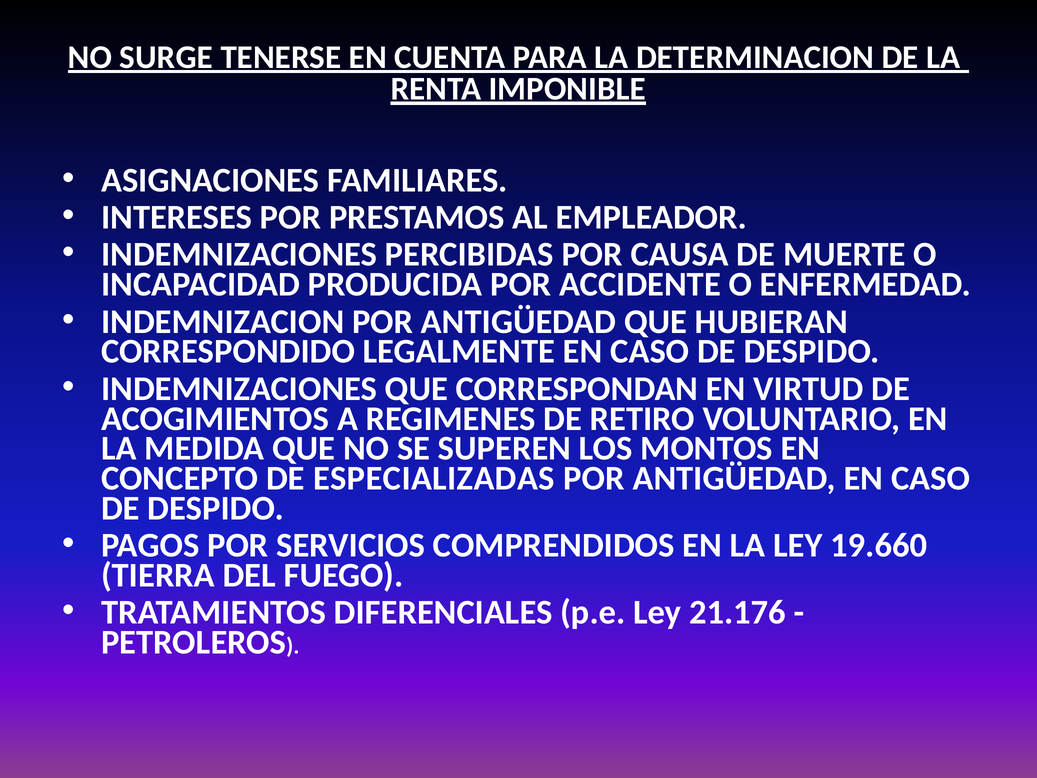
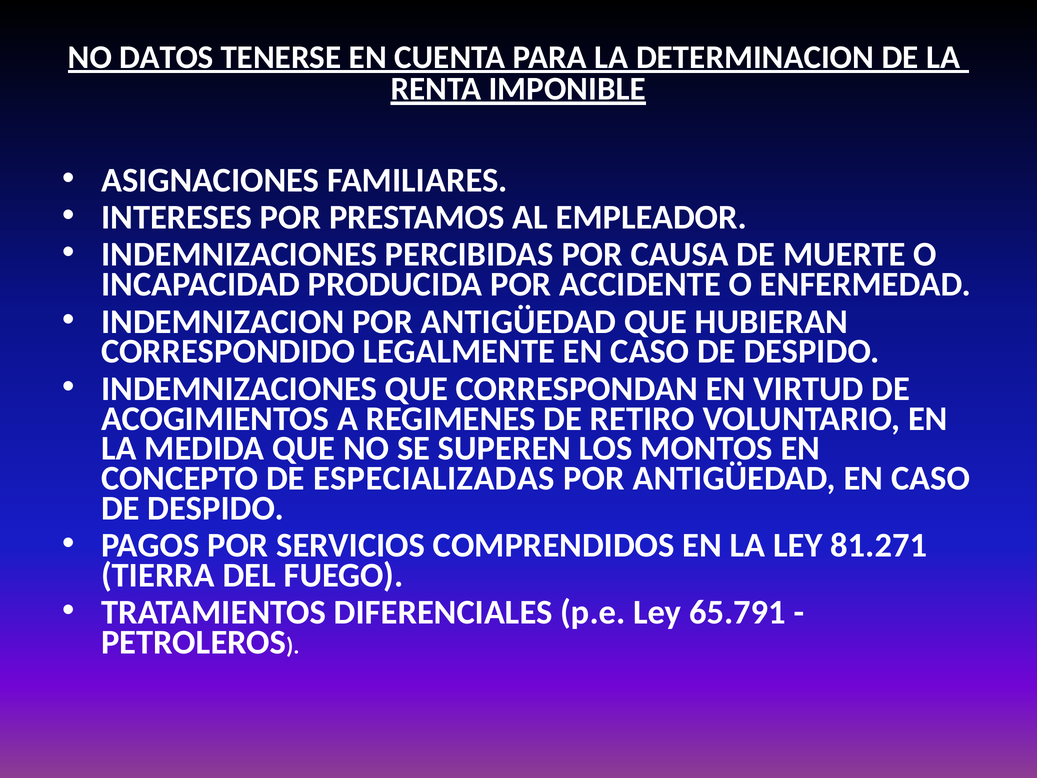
SURGE: SURGE -> DATOS (166, 57)
19.660: 19.660 -> 81.271 (879, 545)
21.176: 21.176 -> 65.791 (737, 612)
